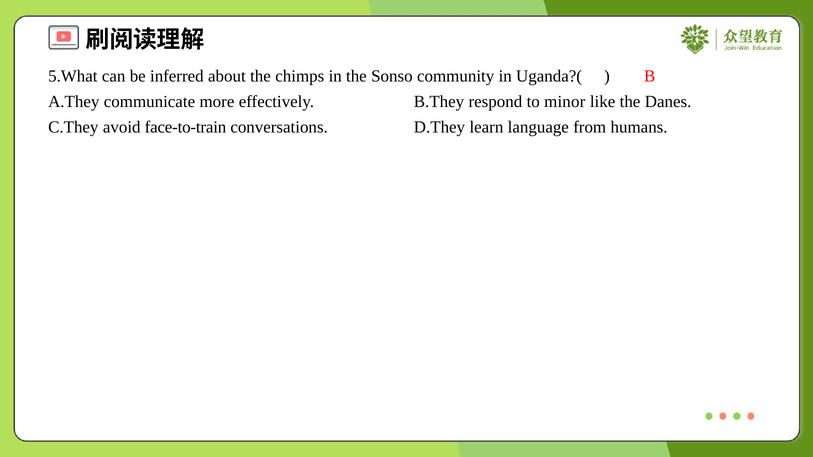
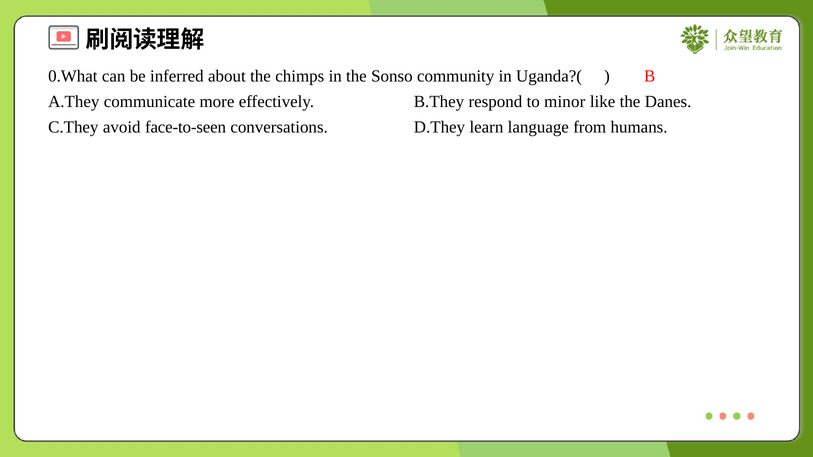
5.What: 5.What -> 0.What (73, 76)
face-to-train: face-to-train -> face-to-seen (186, 127)
